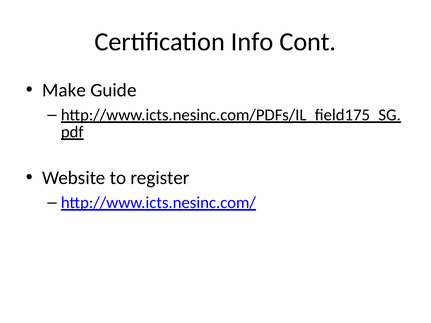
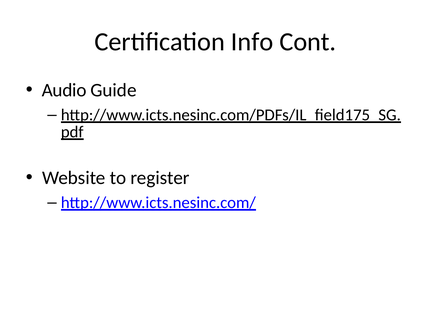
Make: Make -> Audio (64, 90)
